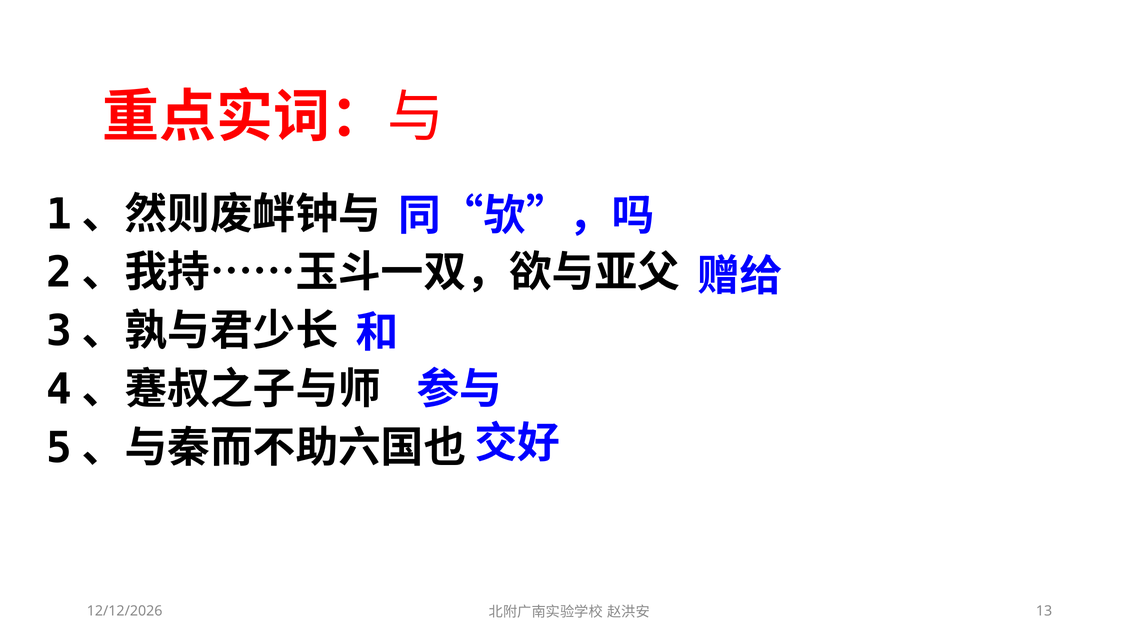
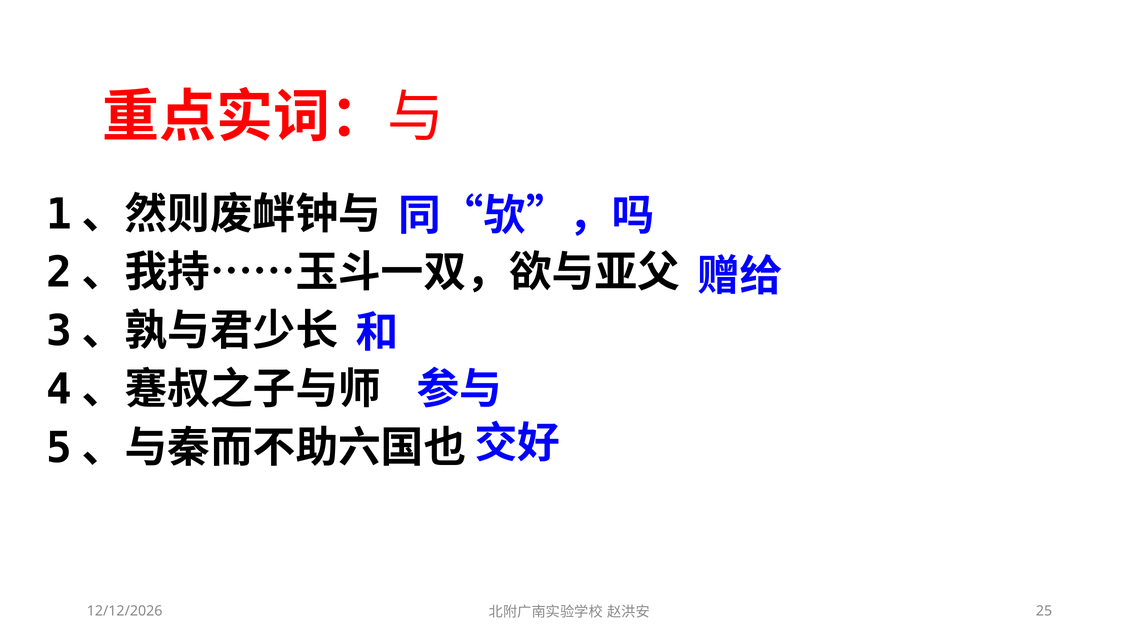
13: 13 -> 25 (1044, 611)
